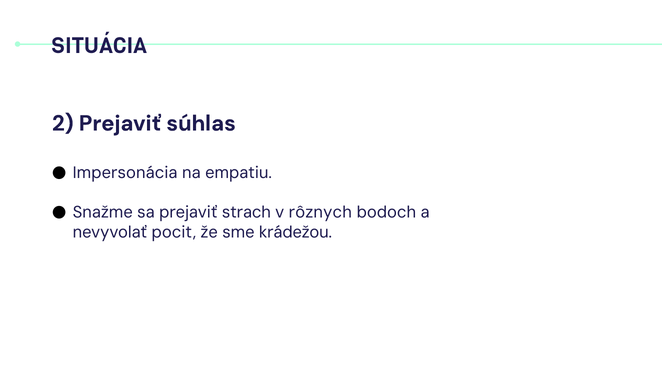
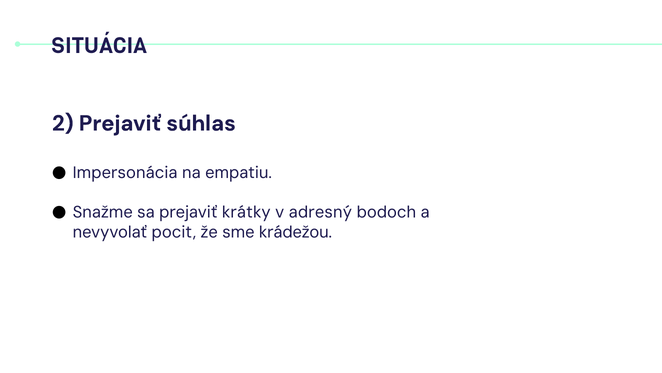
strach: strach -> krátky (246, 212)
rôznych: rôznych -> adresný (320, 212)
